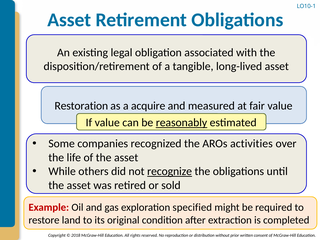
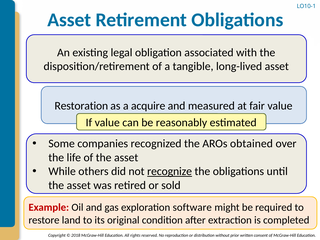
reasonably underline: present -> none (181, 123)
activities: activities -> obtained (251, 144)
specified: specified -> software (192, 207)
